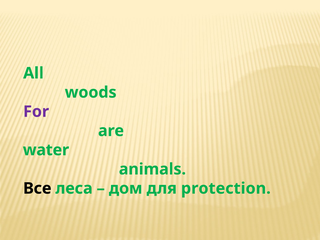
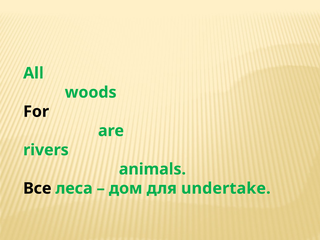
For colour: purple -> black (36, 112)
water: water -> rivers (46, 150)
protection: protection -> undertake (226, 188)
